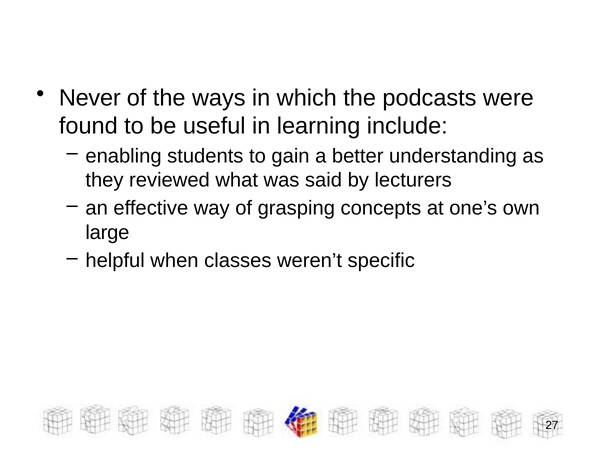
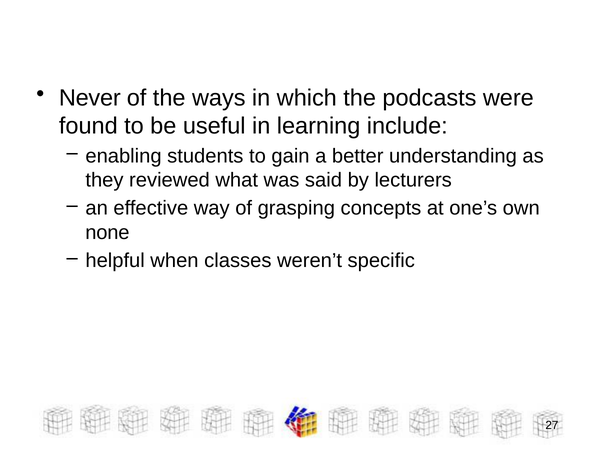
large: large -> none (107, 233)
